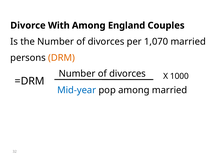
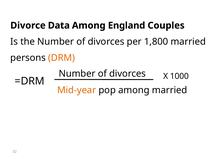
With: With -> Data (59, 25)
1,070: 1,070 -> 1,800 (156, 41)
Mid-year colour: blue -> orange (77, 90)
